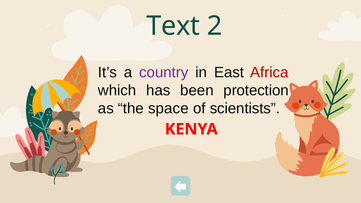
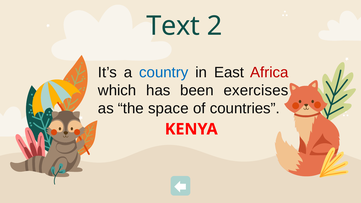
country colour: purple -> blue (164, 72)
protection: protection -> exercises (256, 90)
scientists: scientists -> countries (245, 108)
